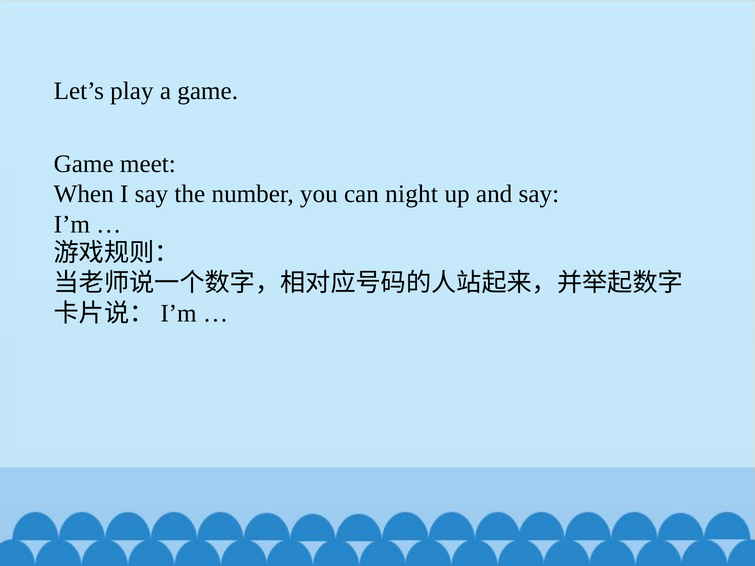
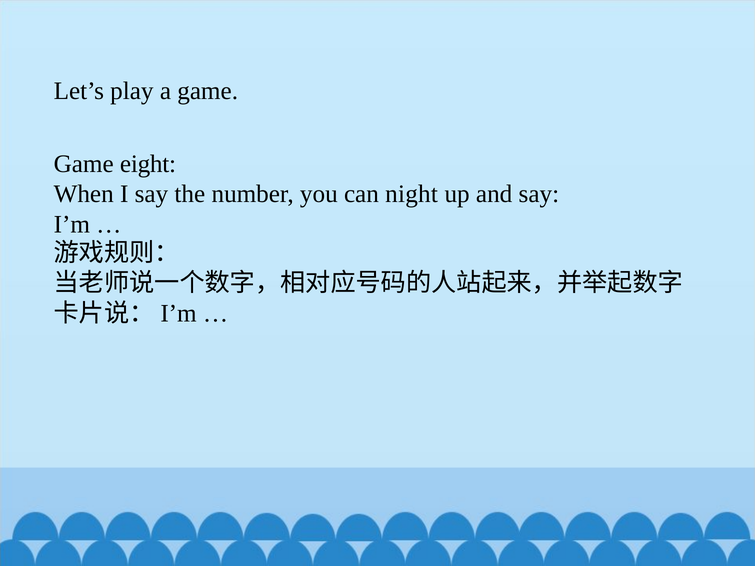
meet: meet -> eight (148, 164)
